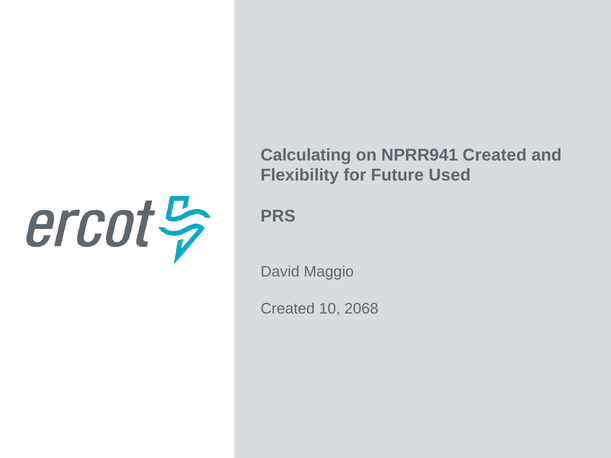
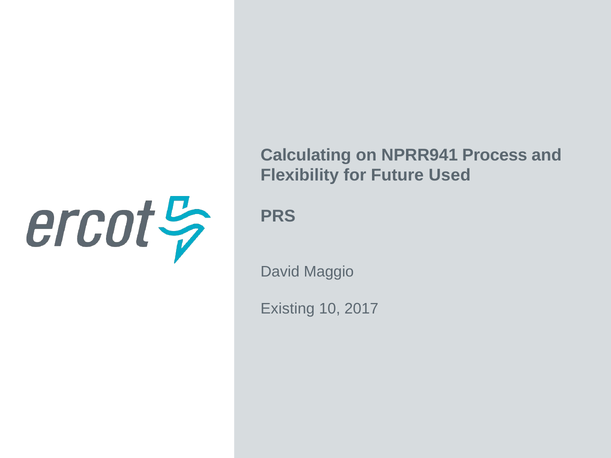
NPRR941 Created: Created -> Process (495, 155)
Created: Created -> Existing (288, 309)
2068: 2068 -> 2017 (361, 309)
